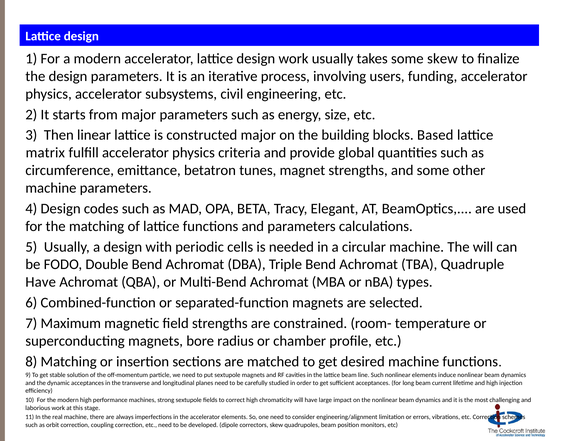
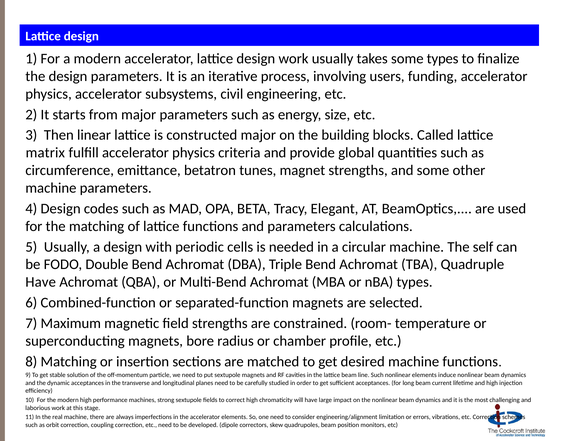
some skew: skew -> types (443, 59)
Based: Based -> Called (435, 135)
The will: will -> self (483, 247)
